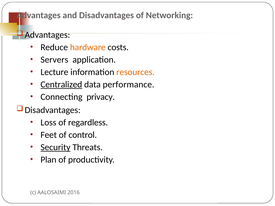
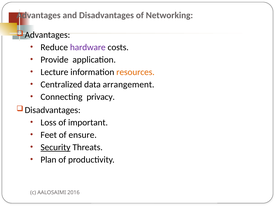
hardware colour: orange -> purple (88, 47)
Servers: Servers -> Provide (54, 60)
Centralized underline: present -> none (61, 85)
performance: performance -> arrangement (129, 85)
regardless: regardless -> important (88, 123)
control: control -> ensure (83, 135)
